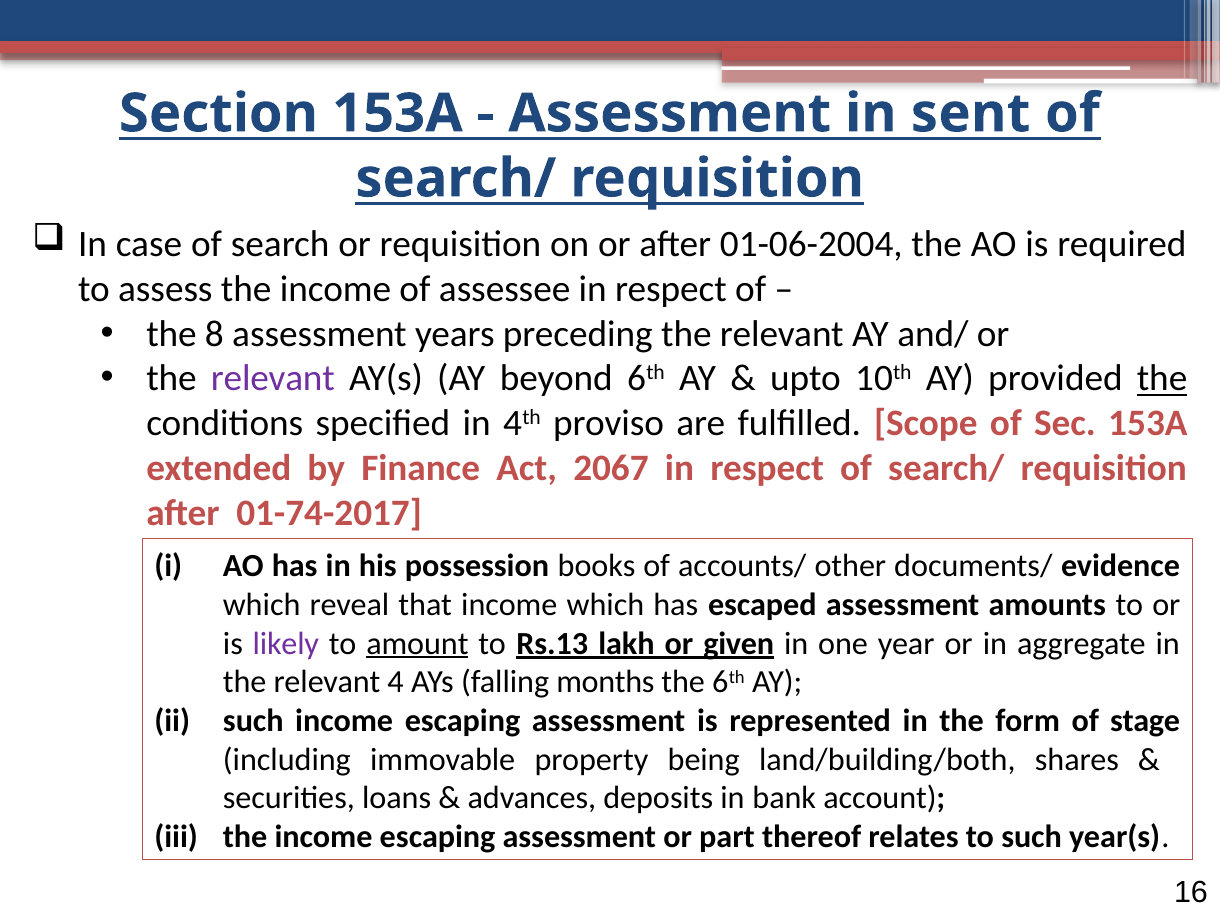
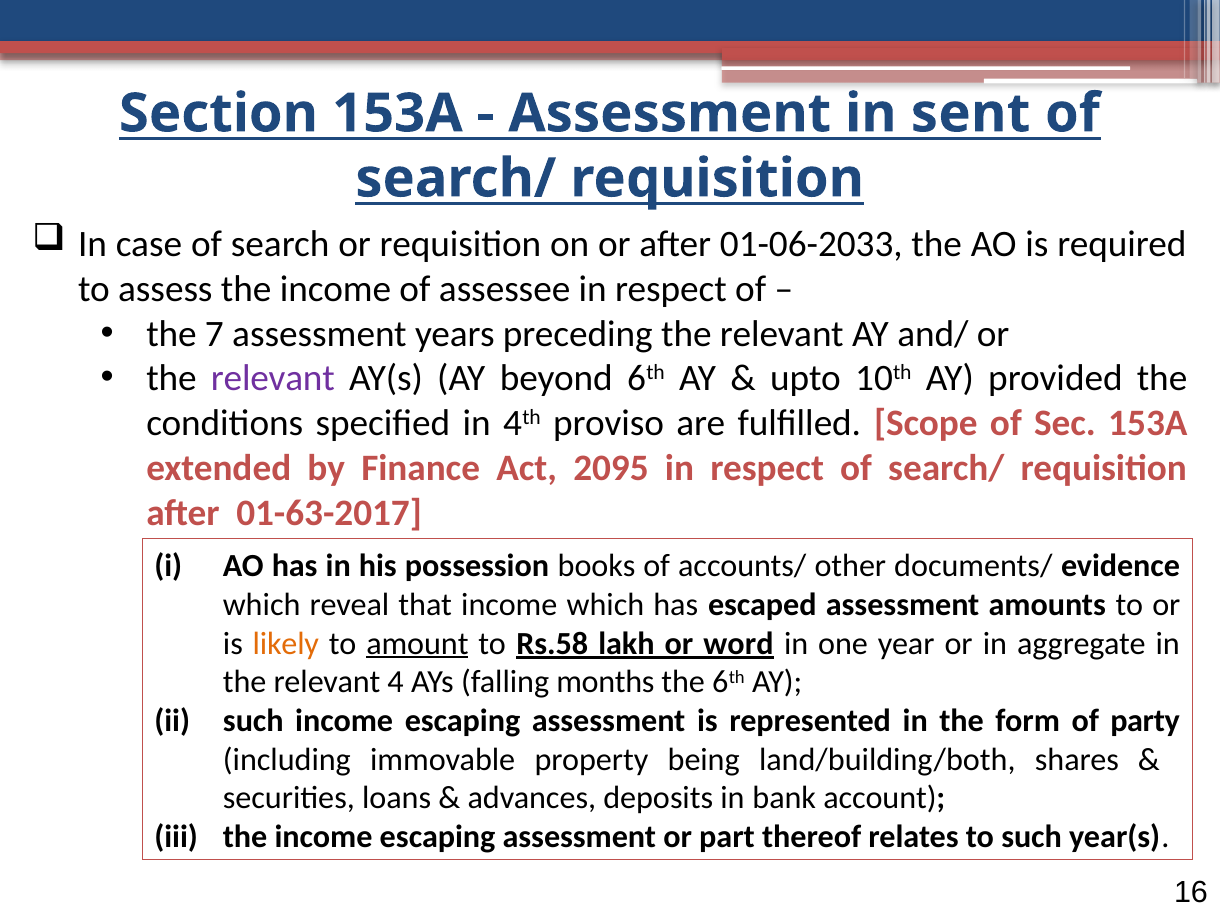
01-06-2004: 01-06-2004 -> 01-06-2033 (811, 244)
8: 8 -> 7 (214, 334)
the underline: present -> none (1162, 379)
2067: 2067 -> 2095 (611, 468)
01-74-2017: 01-74-2017 -> 01-63-2017 (329, 513)
likely colour: purple -> orange (286, 644)
Rs.13: Rs.13 -> Rs.58 (552, 644)
given: given -> word (738, 644)
stage: stage -> party (1145, 721)
